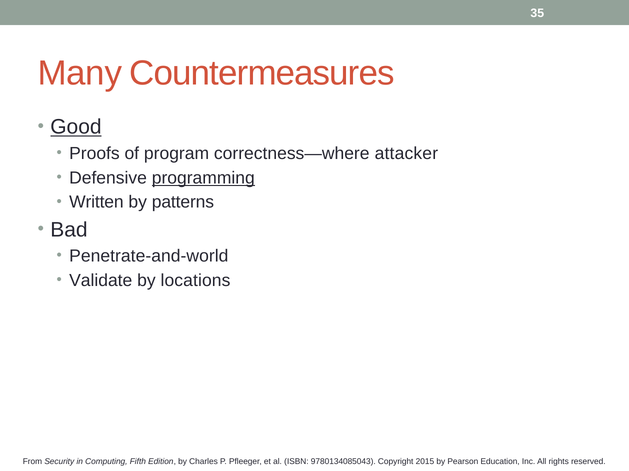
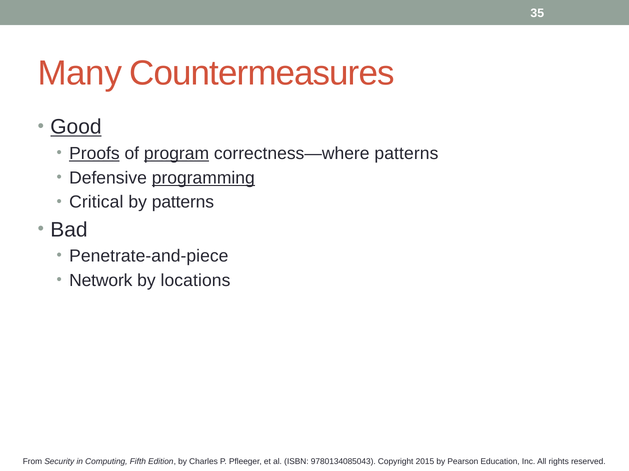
Proofs underline: none -> present (94, 154)
program underline: none -> present (177, 154)
correctness—where attacker: attacker -> patterns (406, 154)
Written: Written -> Critical (96, 203)
Penetrate-and-world: Penetrate-and-world -> Penetrate-and-piece (149, 256)
Validate: Validate -> Network (101, 281)
